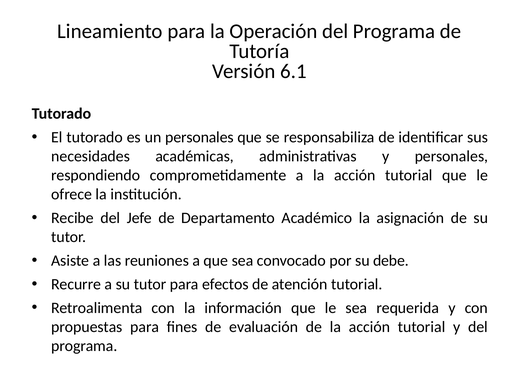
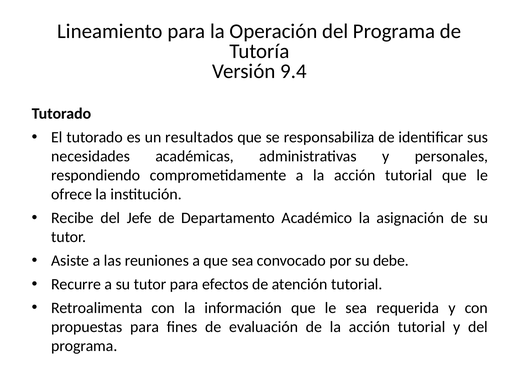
6.1: 6.1 -> 9.4 (293, 71)
un personales: personales -> resultados (199, 137)
